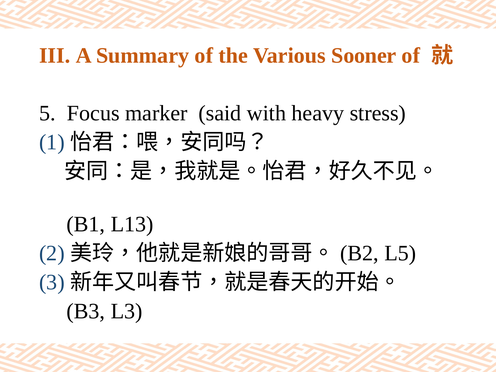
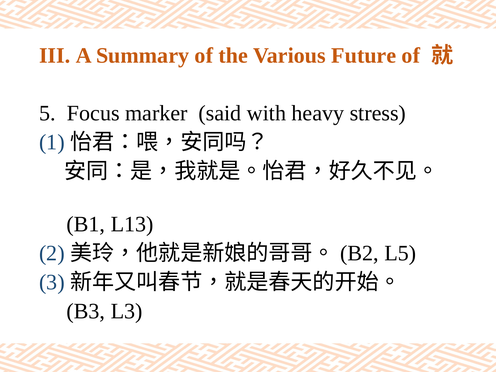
Sooner: Sooner -> Future (364, 56)
